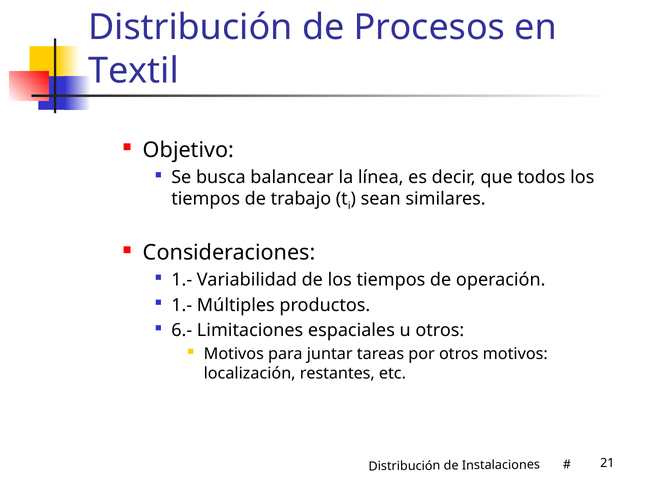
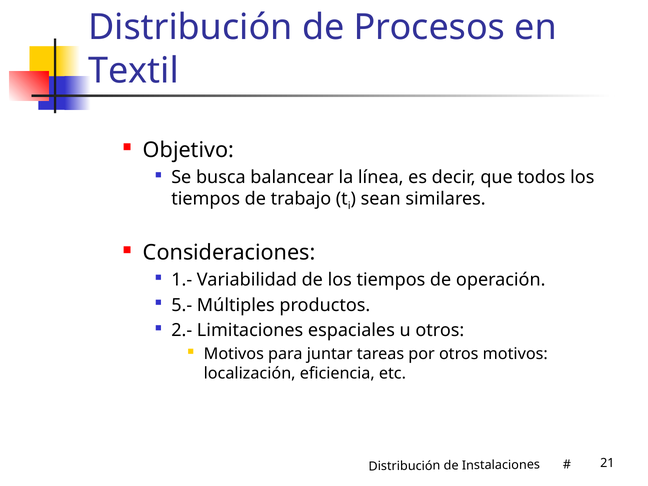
1.-: 1.- -> 5.- (182, 305)
6.-: 6.- -> 2.- (182, 330)
restantes: restantes -> eficiencia (337, 373)
